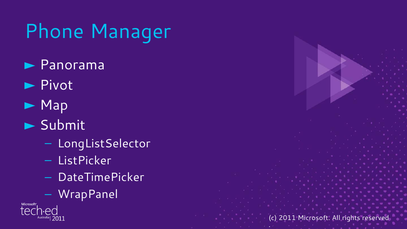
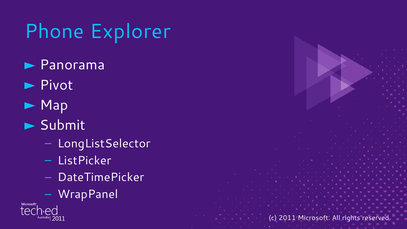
Manager: Manager -> Explorer (130, 32)
